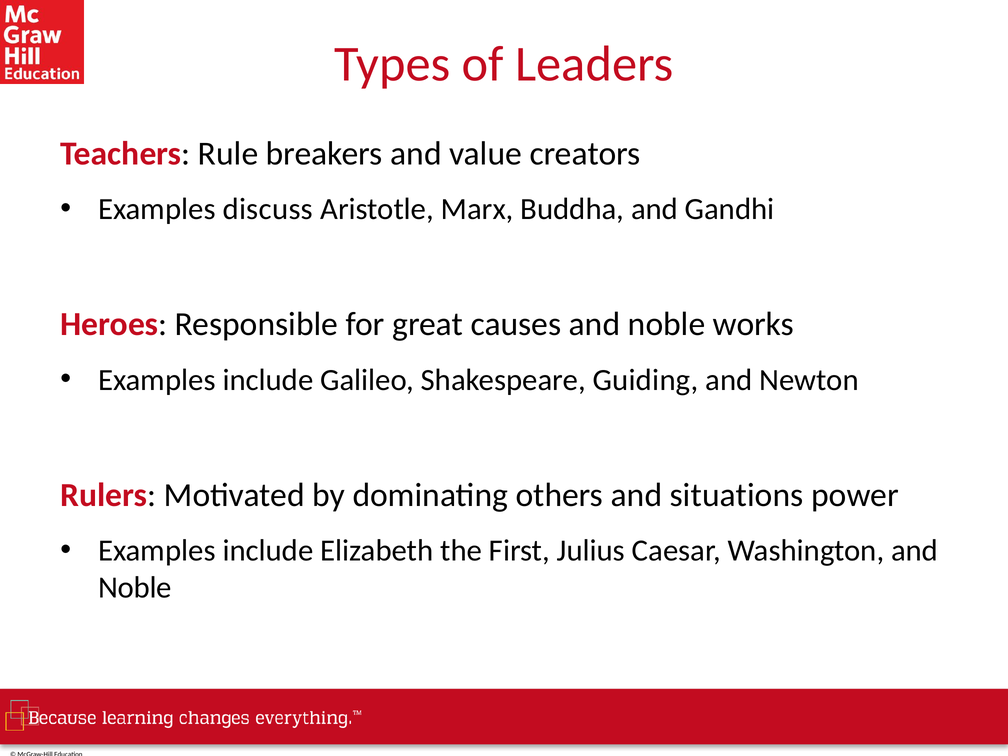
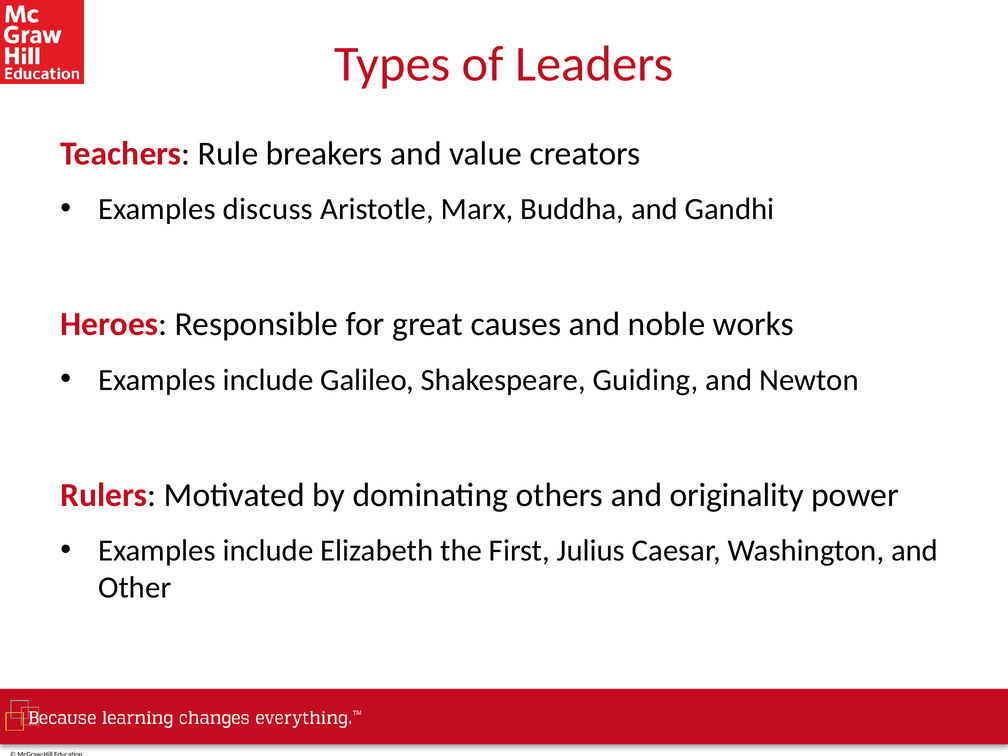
situations: situations -> originality (737, 495)
Noble: Noble -> Other (135, 588)
